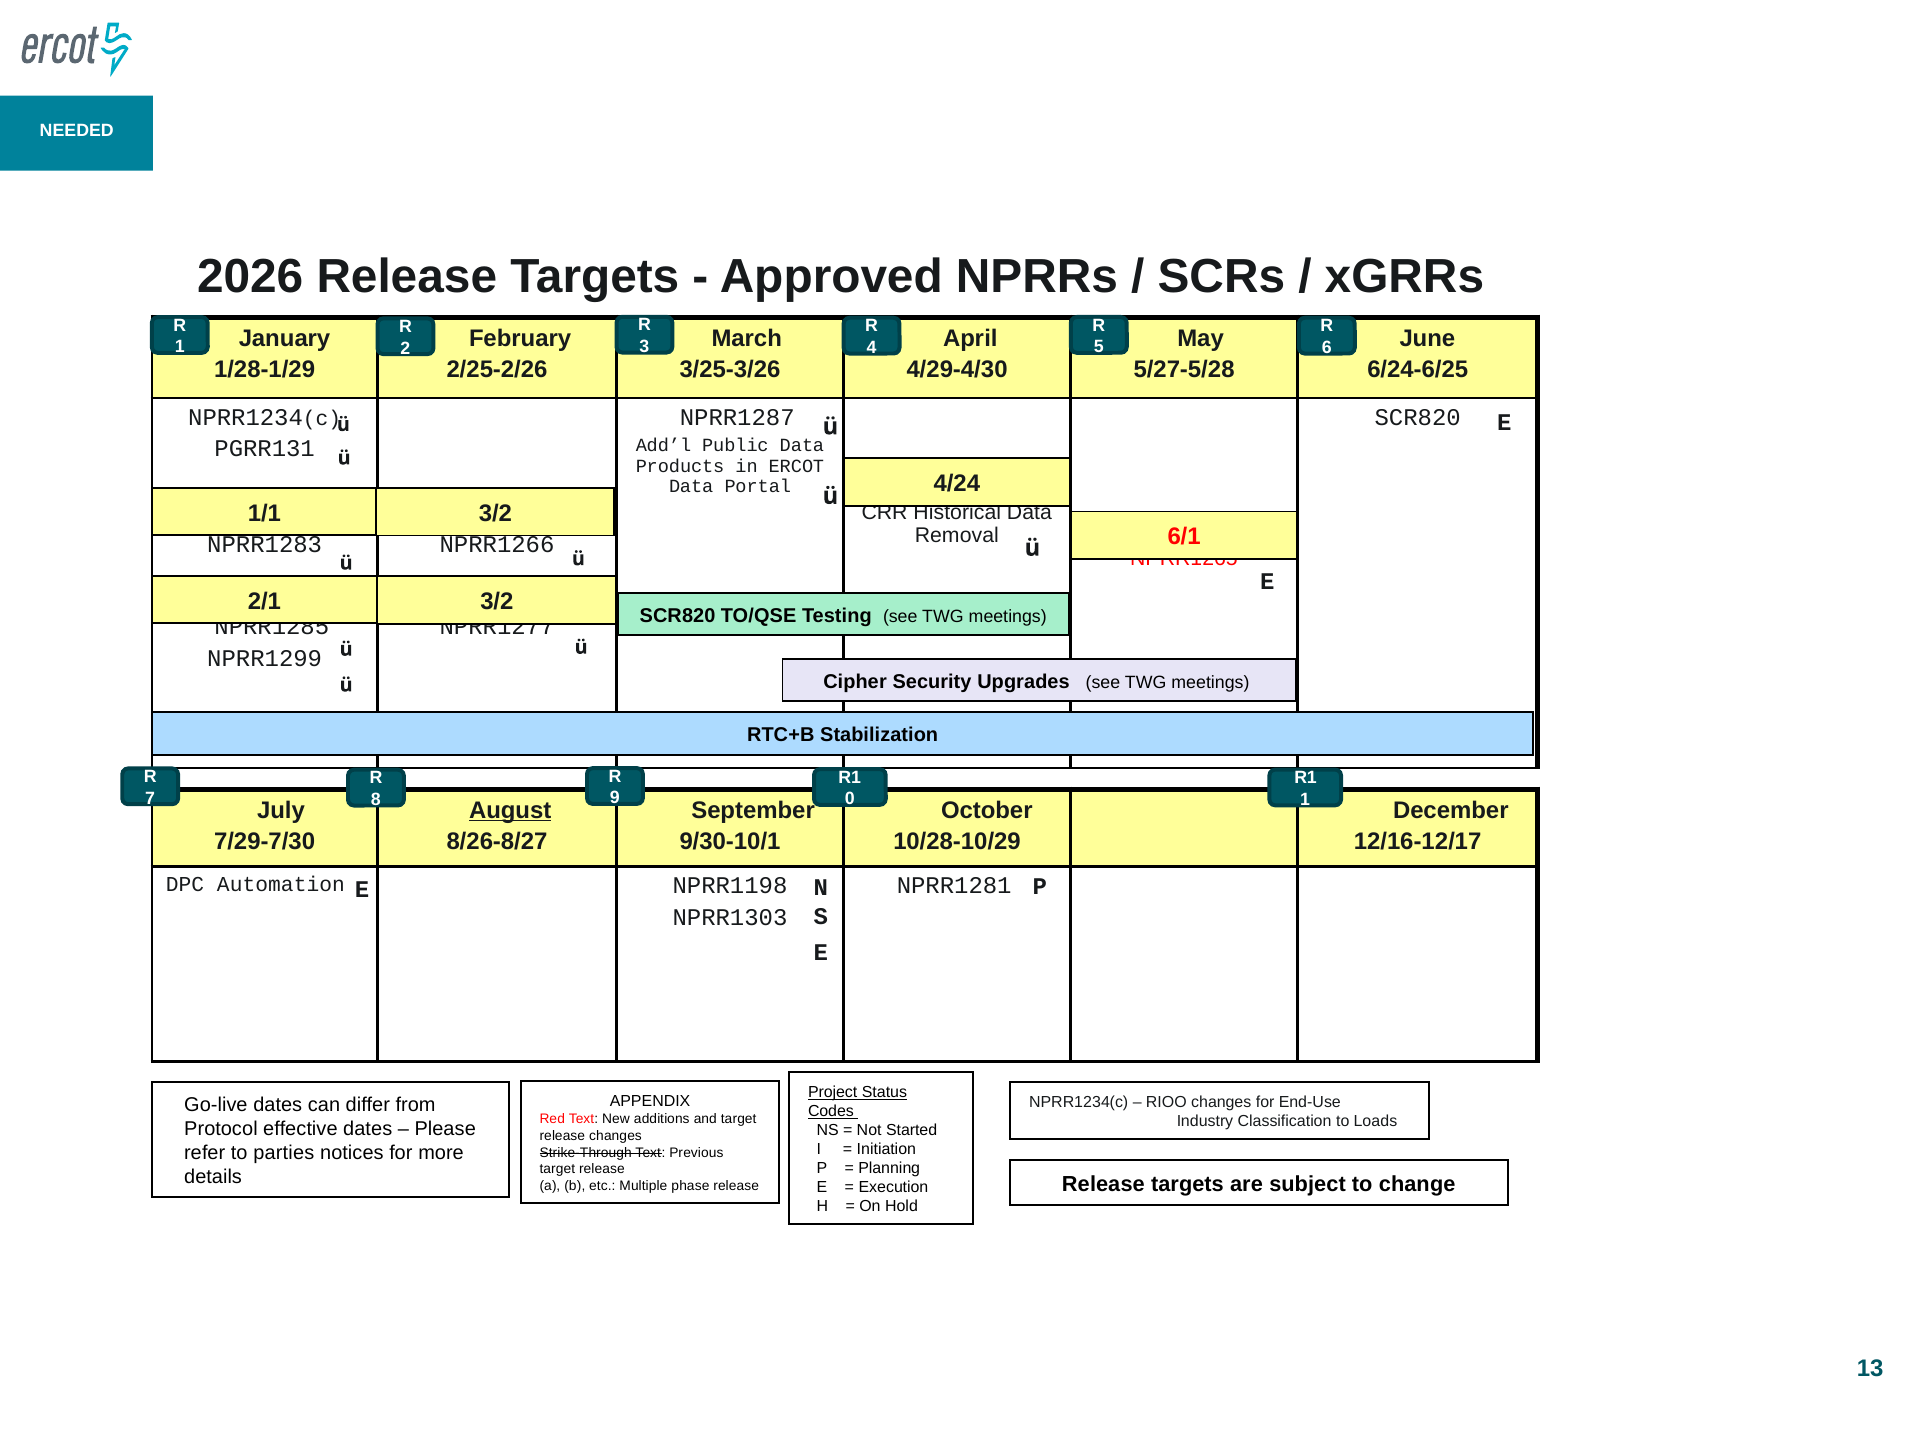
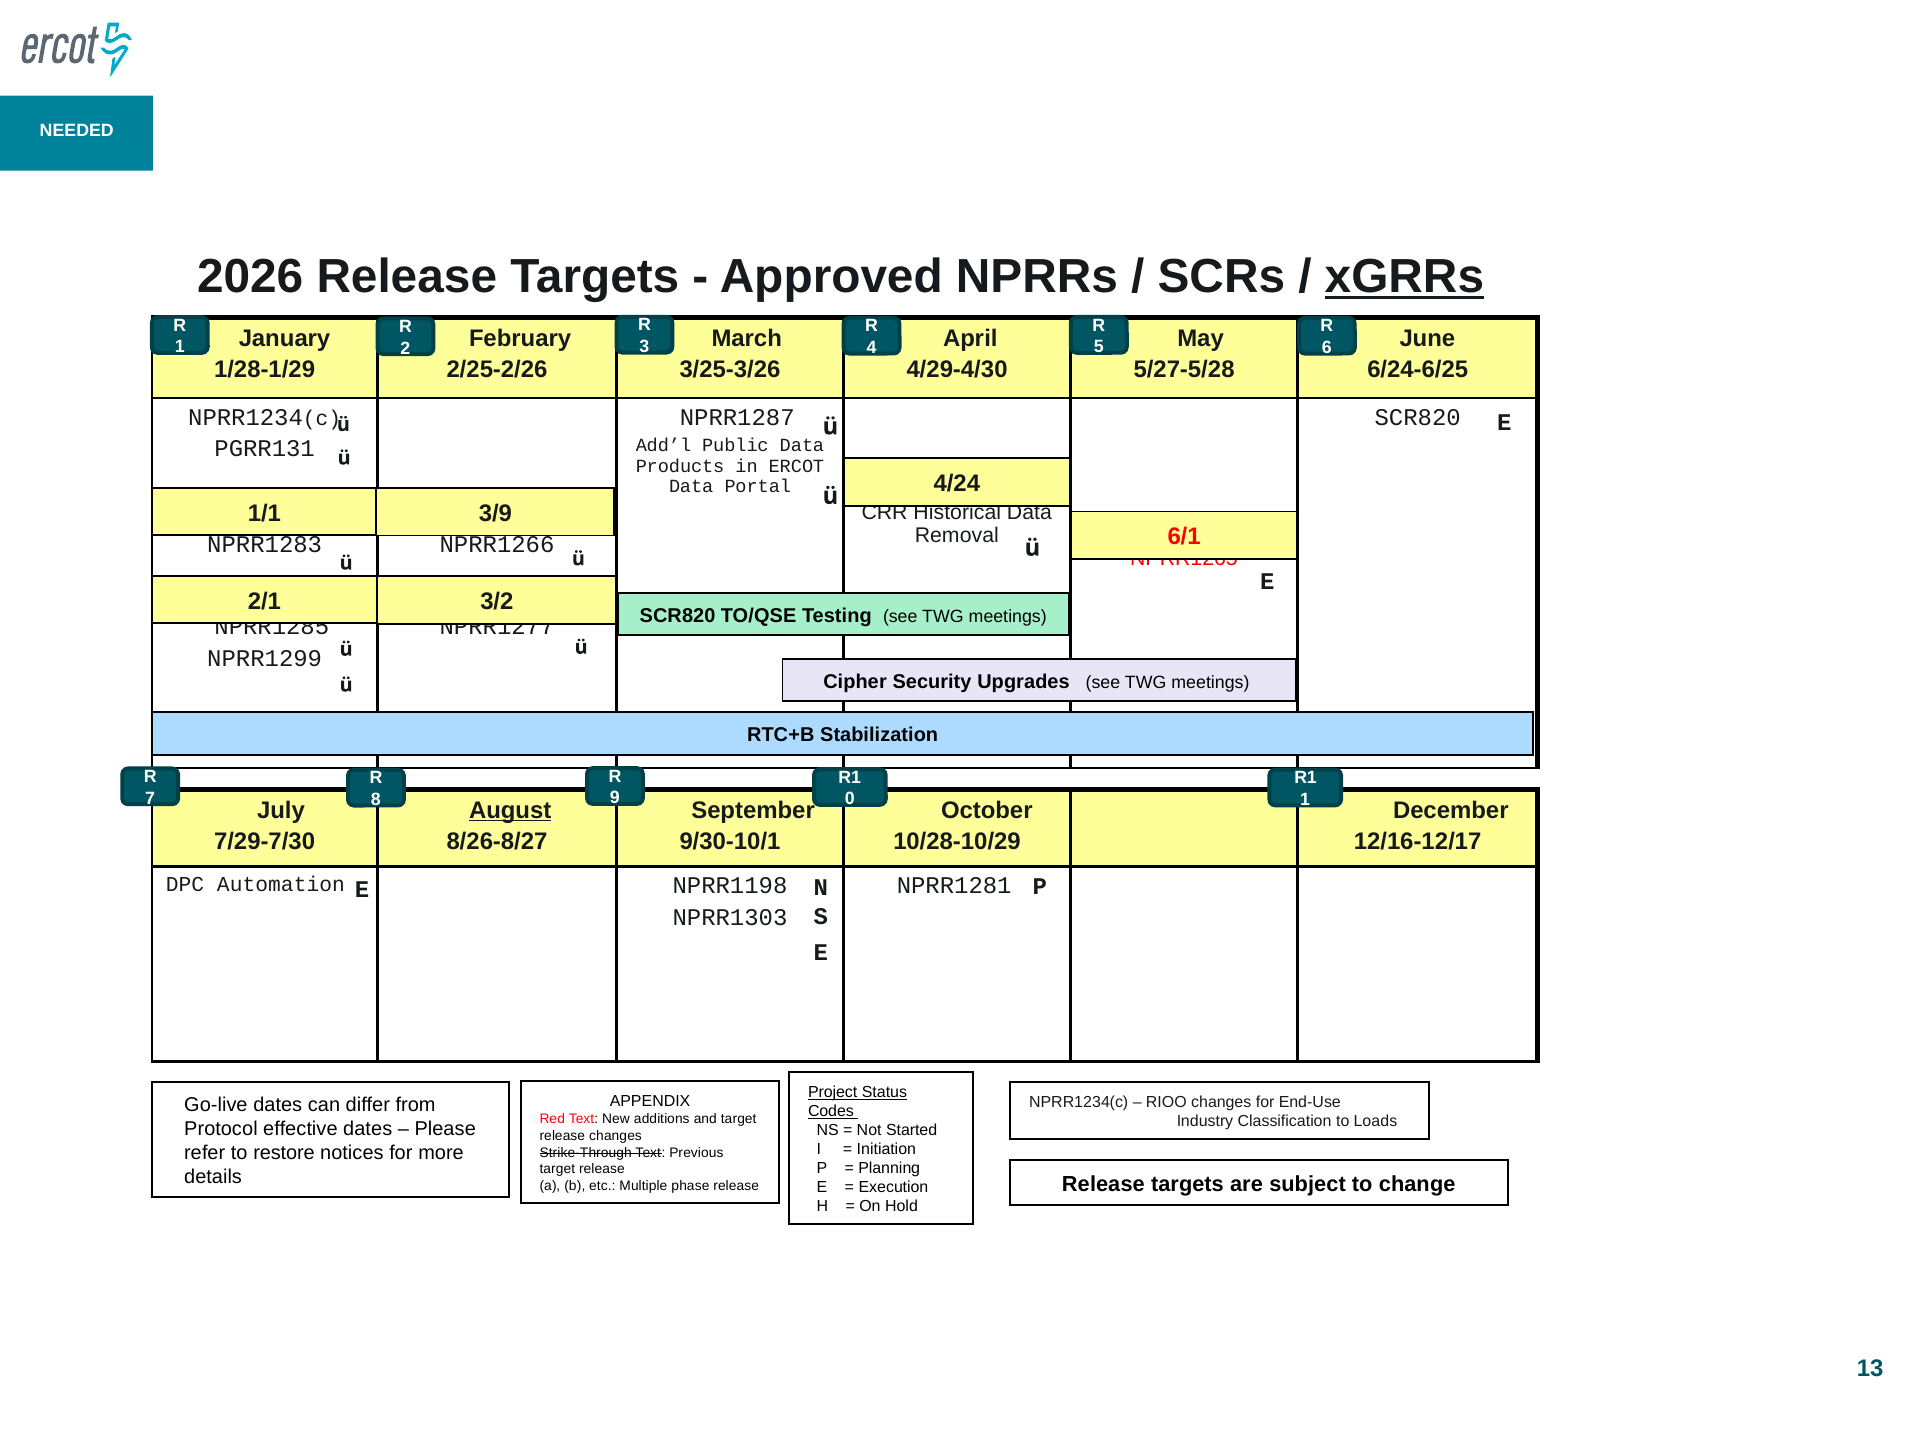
xGRRs underline: none -> present (1404, 277)
3/2: 3/2 -> 3/9 (495, 513)
parties: parties -> restore (284, 1153)
